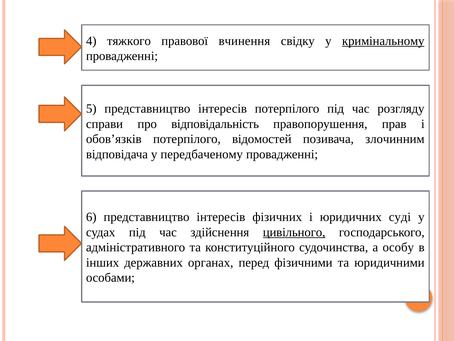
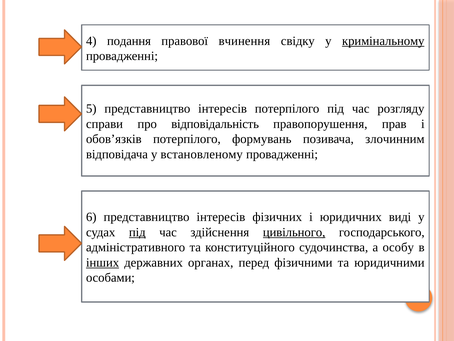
тяжкого: тяжкого -> подання (129, 41)
відомостей: відомостей -> формувань (262, 139)
передбаченому: передбаченому -> встановленому (202, 154)
суді: суді -> виді (400, 217)
під underline: none -> present (137, 232)
інших underline: none -> present (103, 262)
